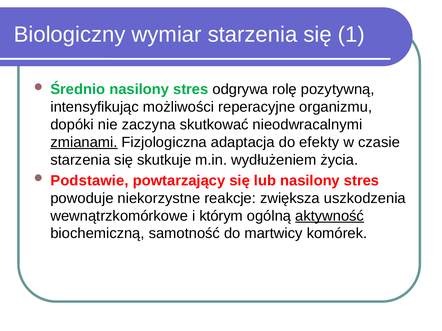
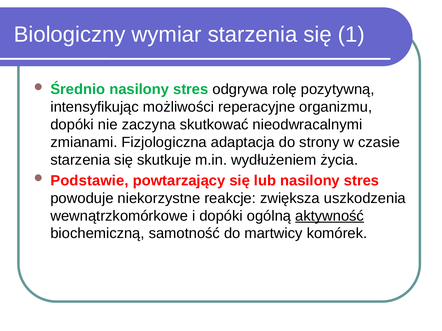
zmianami underline: present -> none (84, 142)
efekty: efekty -> strony (319, 142)
i którym: którym -> dopóki (221, 216)
